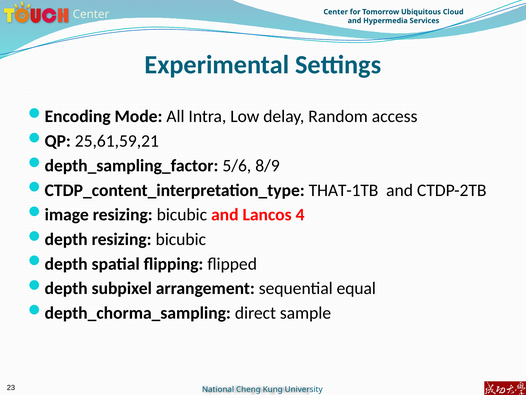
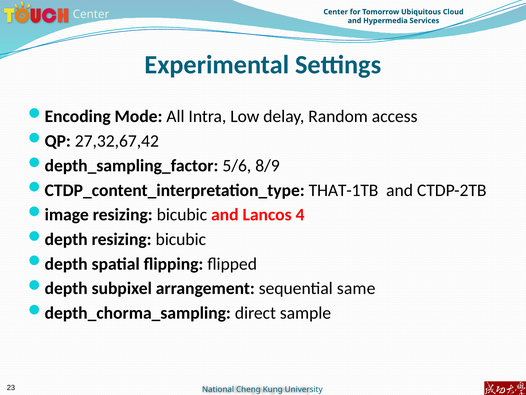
25,61,59,21: 25,61,59,21 -> 27,32,67,42 (117, 141)
equal: equal -> same (356, 288)
